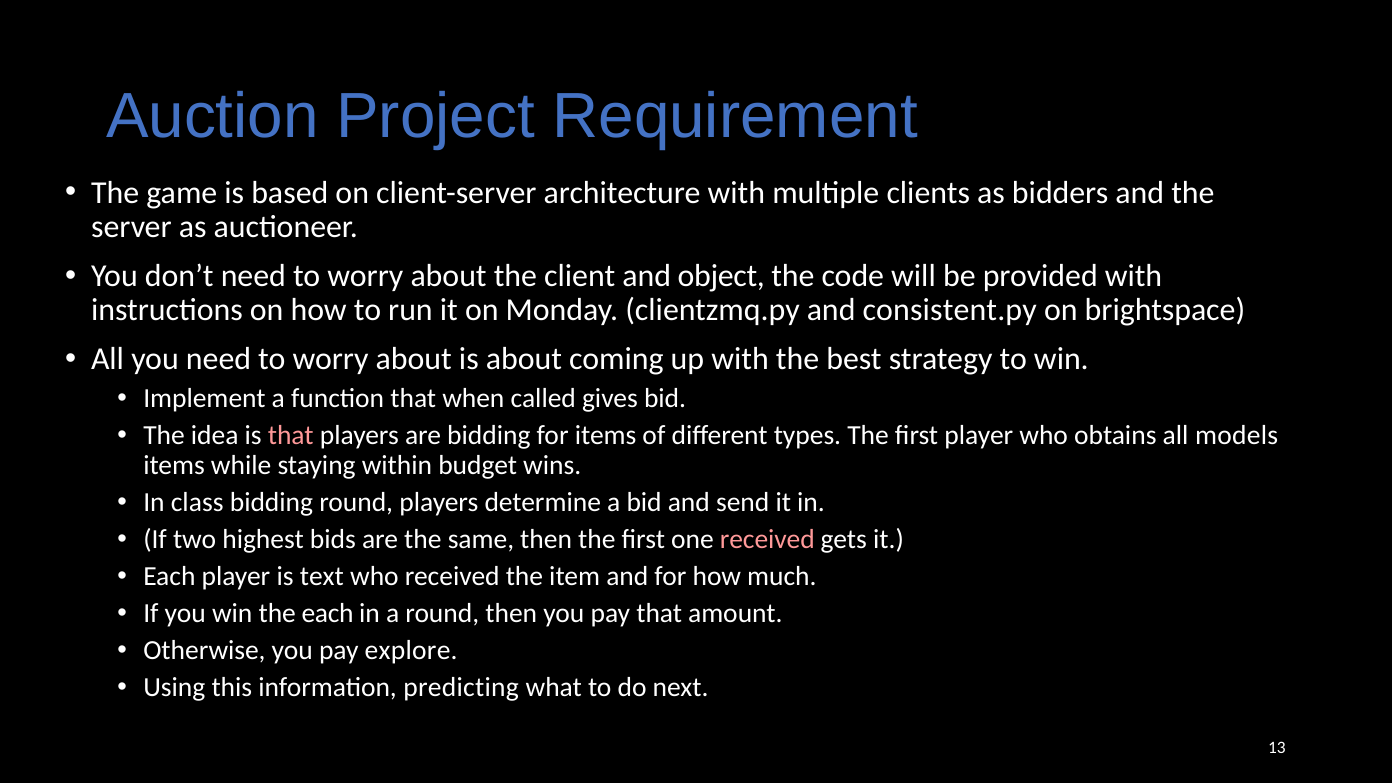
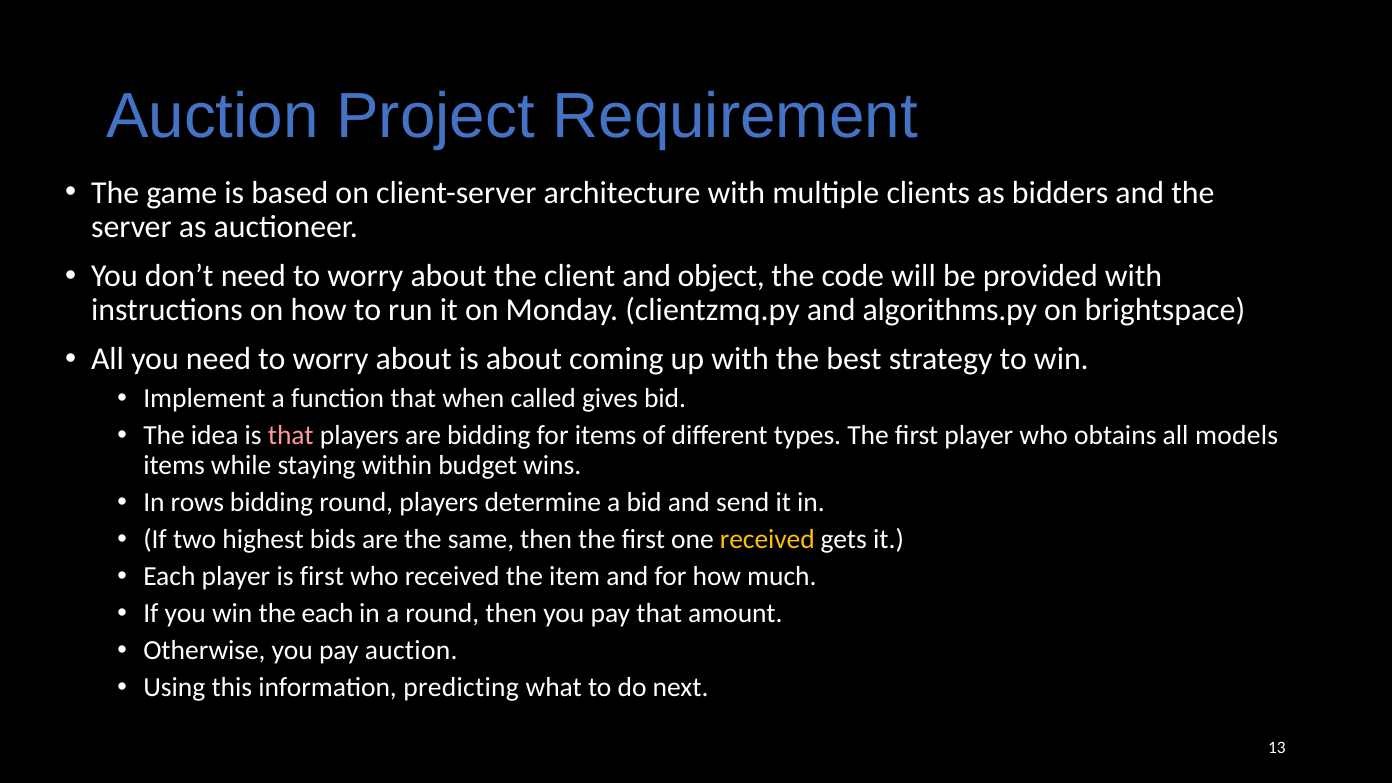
consistent.py: consistent.py -> algorithms.py (950, 310)
class: class -> rows (197, 502)
received colour: pink -> yellow (767, 539)
is text: text -> first (322, 576)
pay explore: explore -> auction (411, 650)
